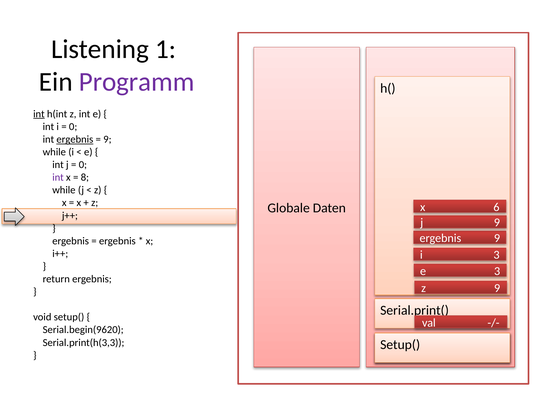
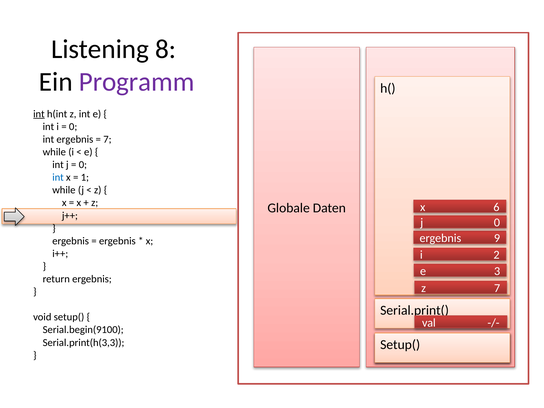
1: 1 -> 8 (166, 49)
ergebnis underline: present -> none (75, 139)
9: 9 -> 7 (107, 139)
int colour: purple -> blue (58, 177)
8: 8 -> 1 (85, 177)
j 9: 9 -> 0 (497, 223)
i 3: 3 -> 2 (497, 255)
z 9: 9 -> 7 (497, 288)
Serial.begin(9620: Serial.begin(9620 -> Serial.begin(9100 (83, 330)
